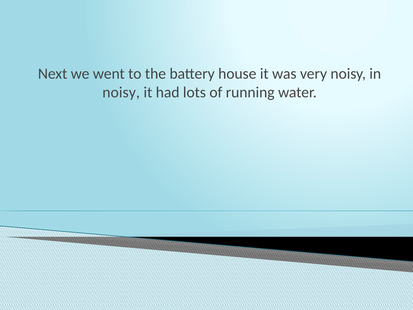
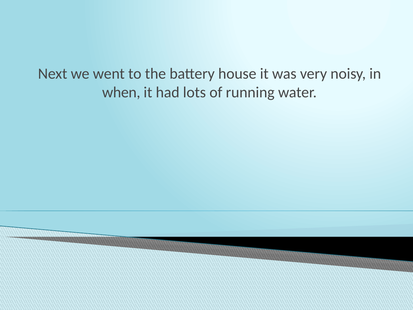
noisy: noisy -> when (121, 92)
